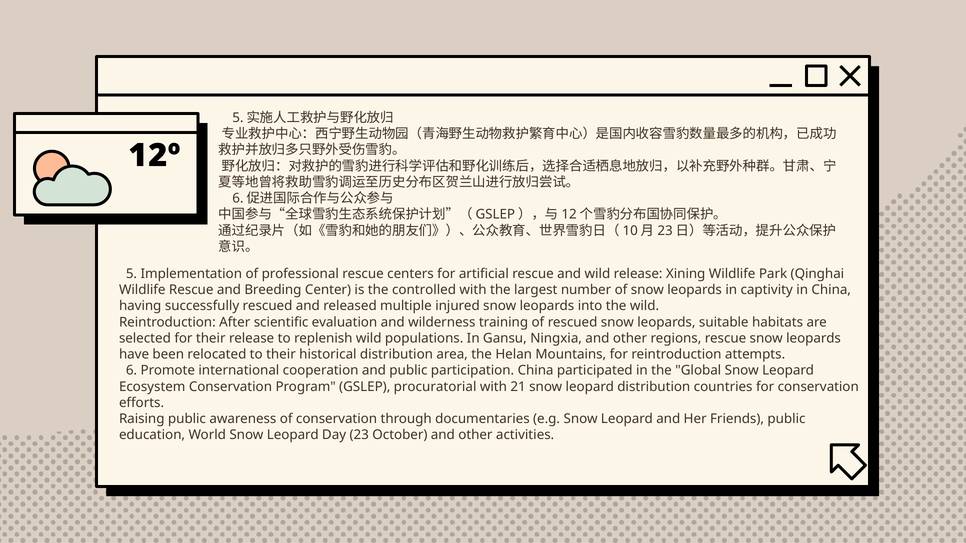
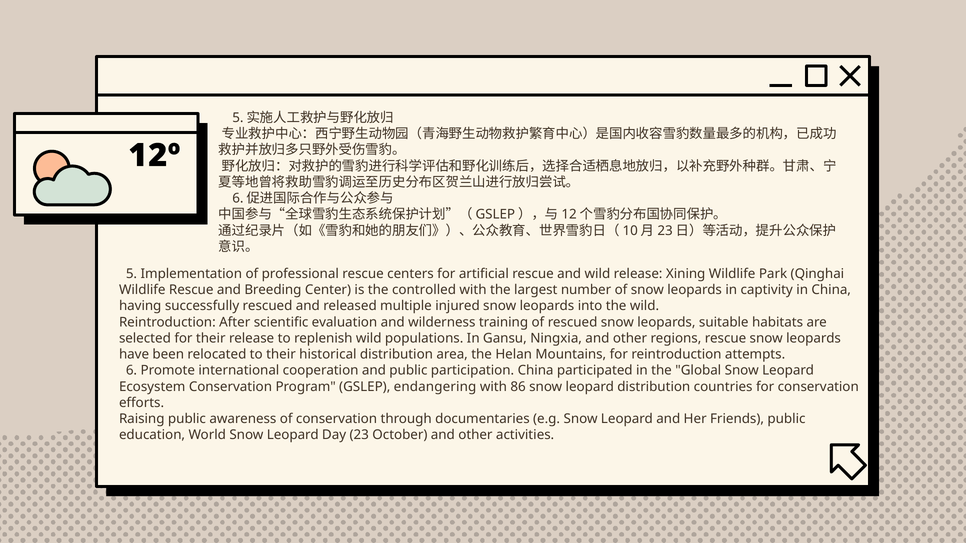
procuratorial: procuratorial -> endangering (435, 387)
21: 21 -> 86 (518, 387)
